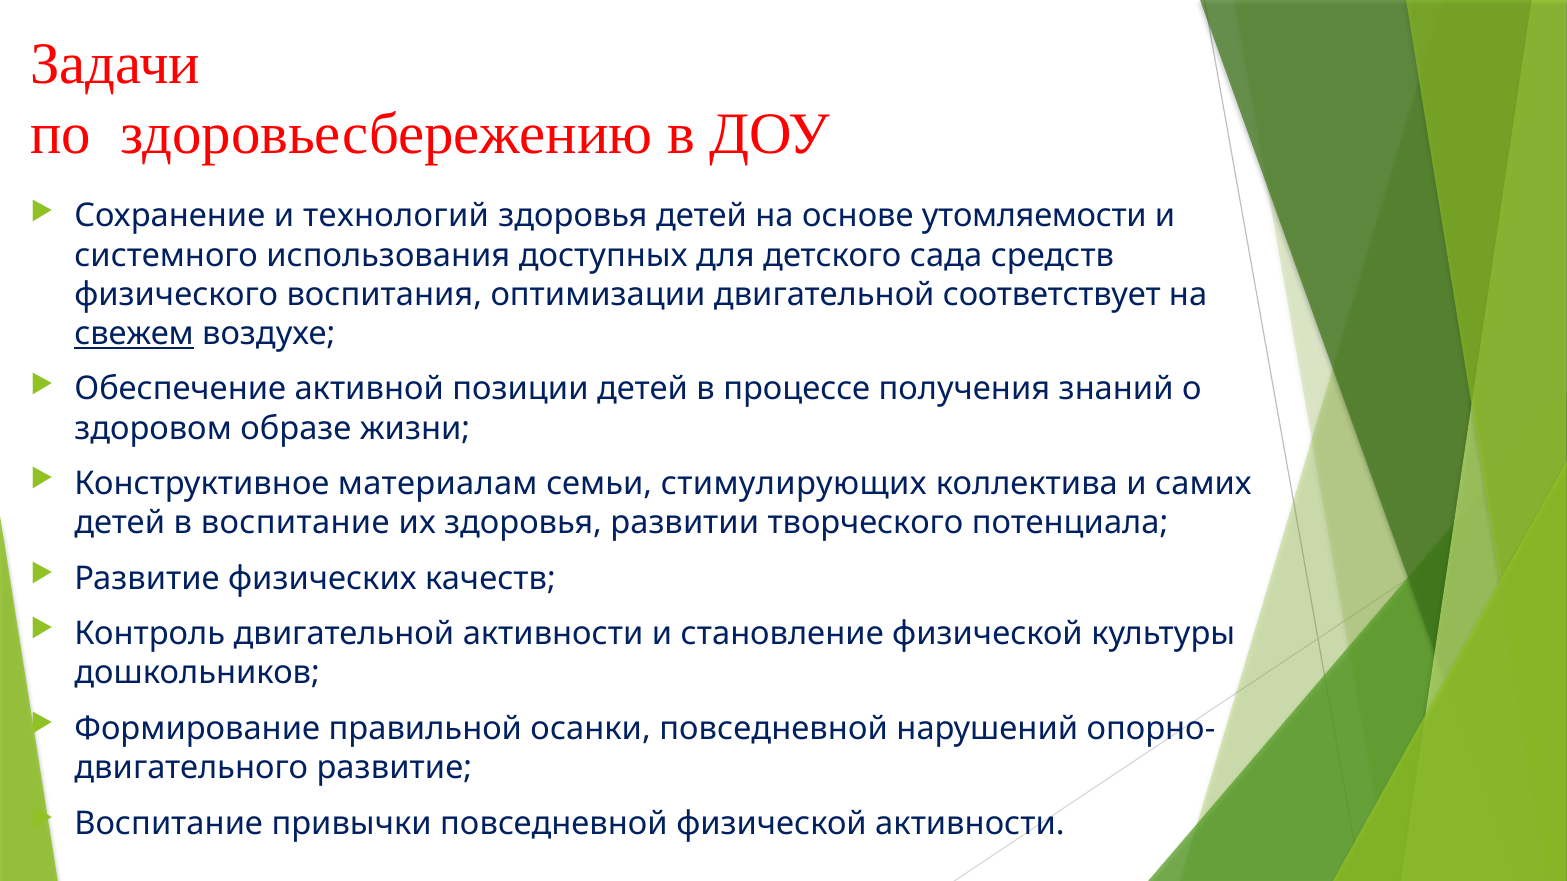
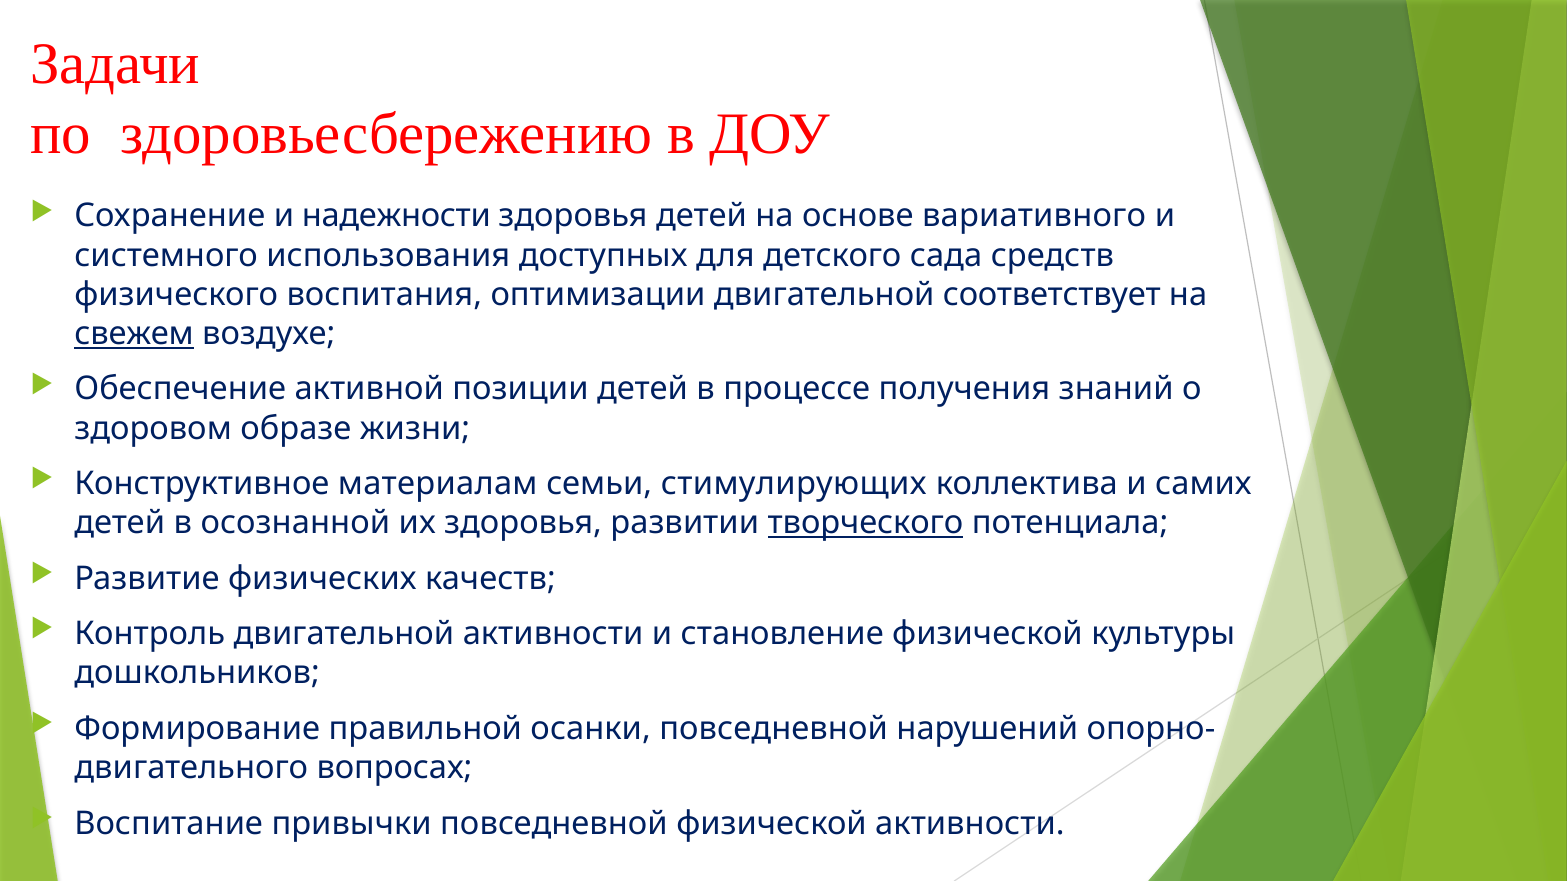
технологий: технологий -> надежности (396, 216)
утомляемости: утомляемости -> вариативного (1034, 216)
в воспитание: воспитание -> осознанной (295, 523)
творческого underline: none -> present (865, 523)
развитие: развитие -> вопросах (394, 768)
